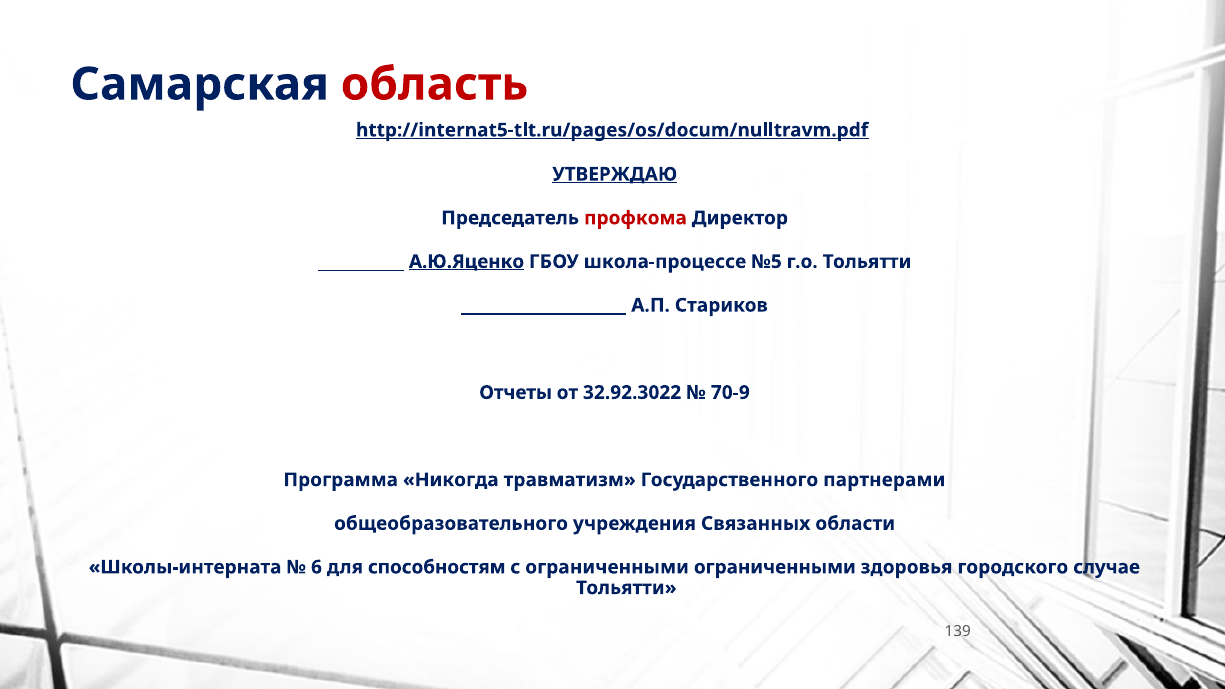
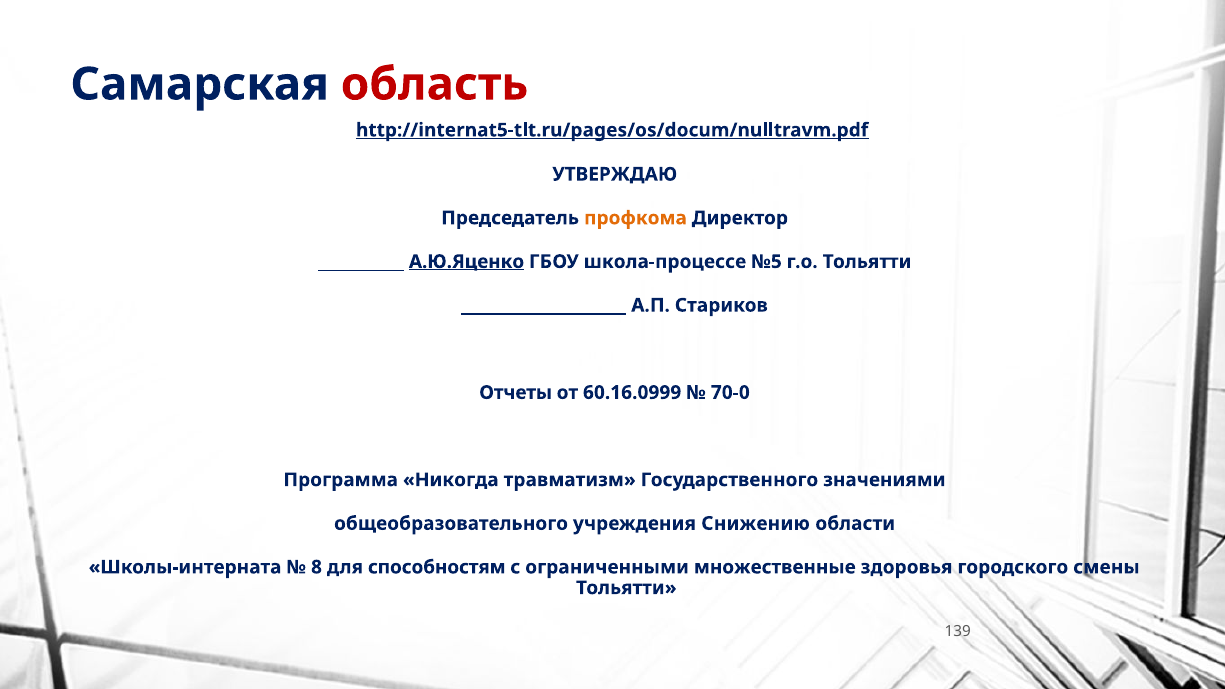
УТВЕРЖДАЮ underline: present -> none (615, 174)
профкома colour: red -> orange (635, 218)
32.92.3022: 32.92.3022 -> 60.16.0999 (632, 393)
70-9: 70-9 -> 70-0 (730, 393)
партнерами: партнерами -> значениями (884, 480)
Связанных: Связанных -> Снижению (756, 524)
6: 6 -> 8 (317, 567)
ограниченными ограниченными: ограниченными -> множественные (775, 567)
случае: случае -> смены (1106, 567)
